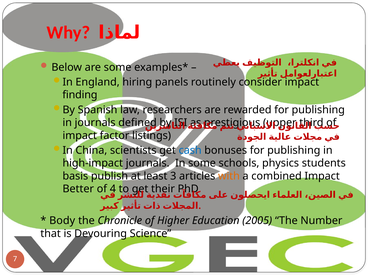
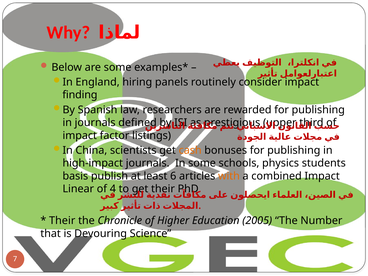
cash colour: blue -> orange (190, 150)
3: 3 -> 6 (173, 176)
Better: Better -> Linear (78, 189)
Body: Body -> Their (62, 221)
